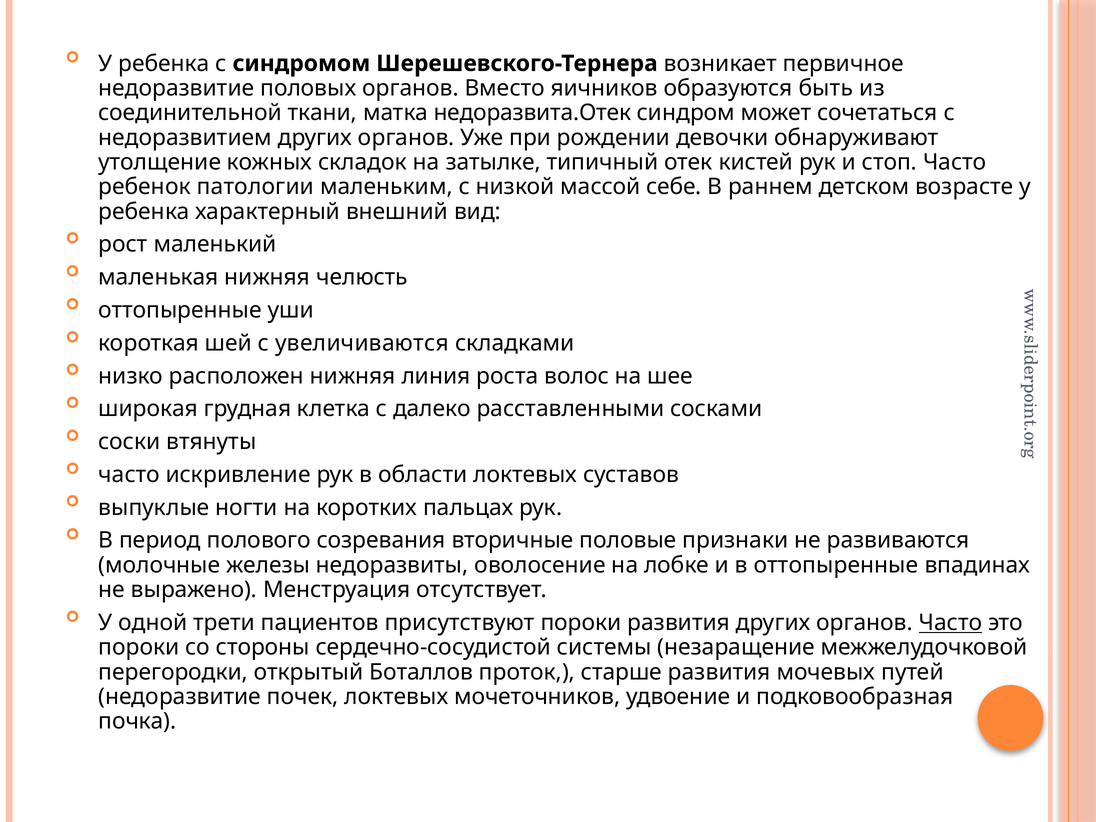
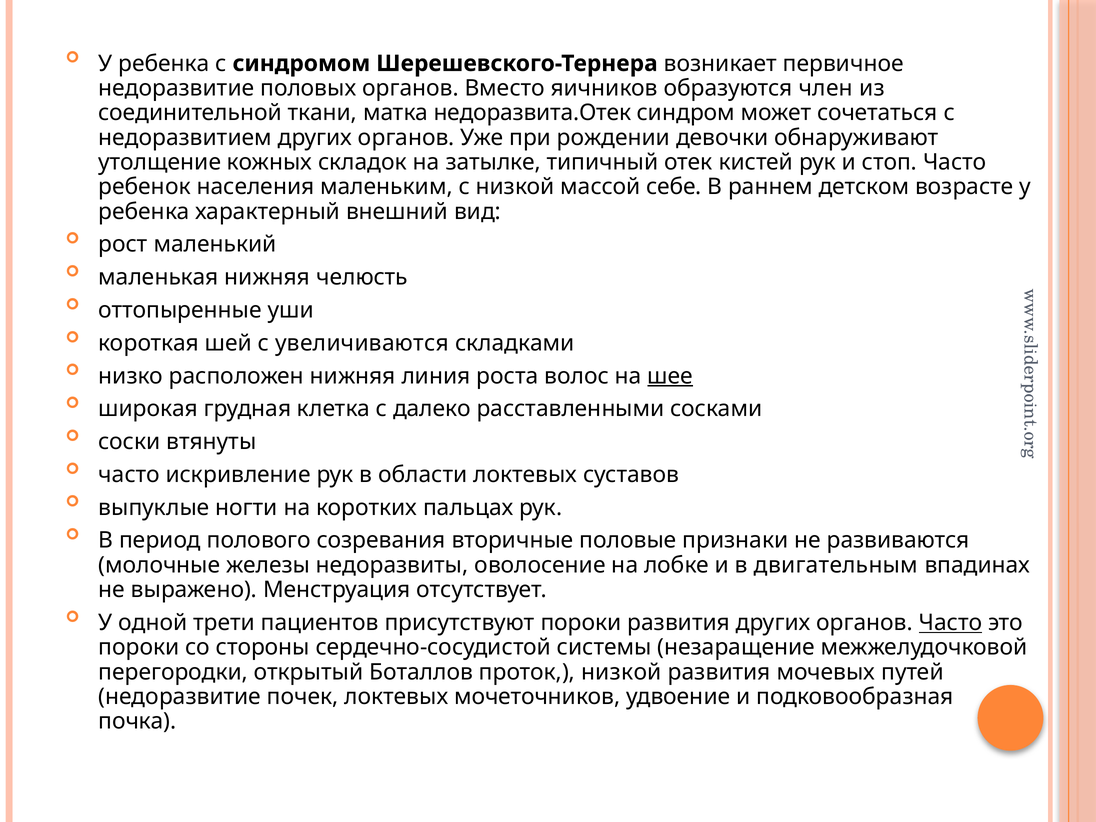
быть: быть -> член (826, 88)
патологии: патологии -> населения (255, 187)
шее underline: none -> present (670, 376)
в оттопыренные: оттопыренные -> двигательным (836, 565)
проток старше: старше -> низкой (621, 672)
